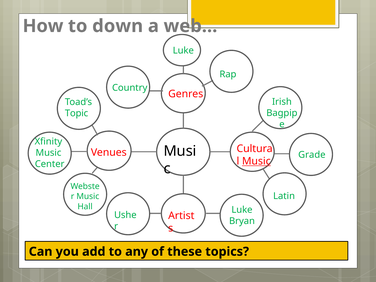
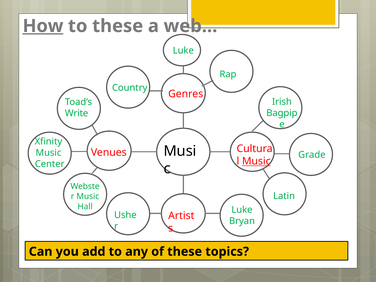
How underline: none -> present (43, 26)
to down: down -> these (118, 26)
Topic: Topic -> Write (77, 113)
